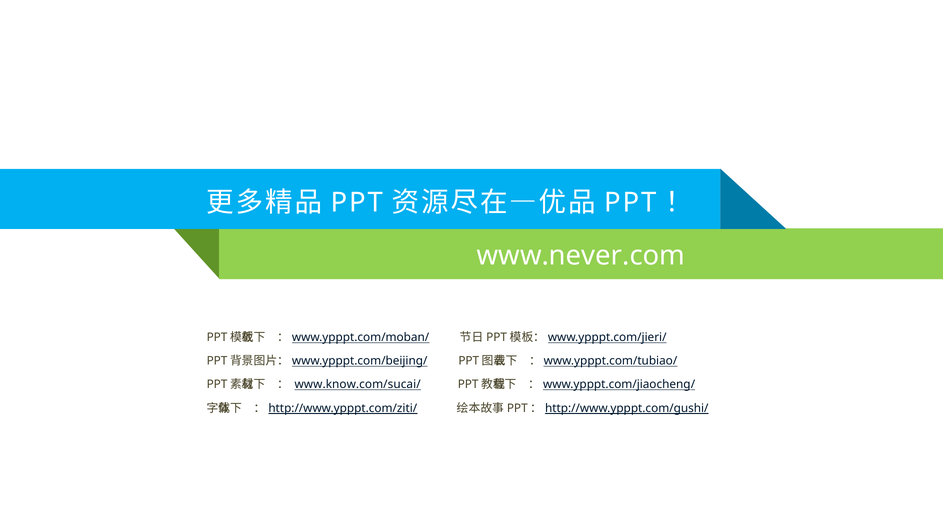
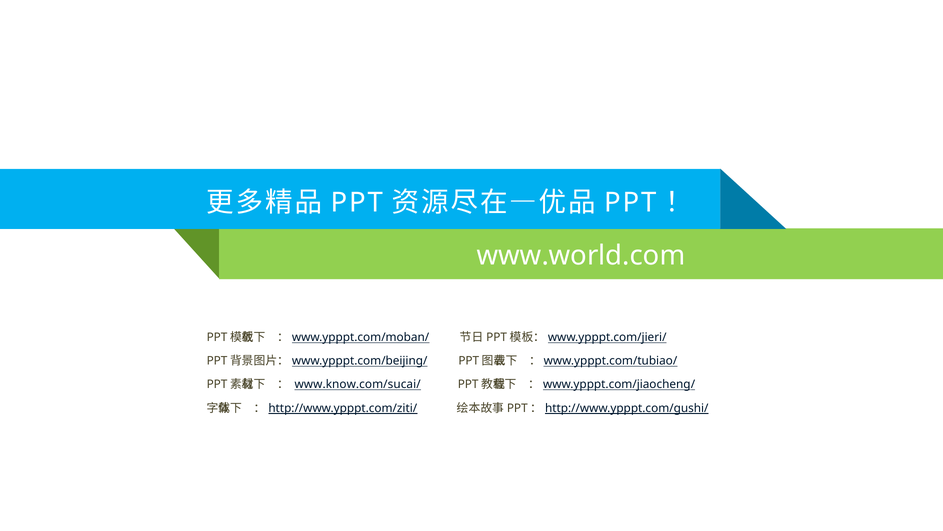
www.never.com: www.never.com -> www.world.com (581, 255)
